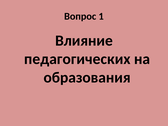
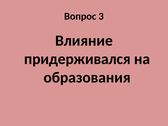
1: 1 -> 3 (101, 16)
педагогических: педагогических -> придерживался (77, 59)
